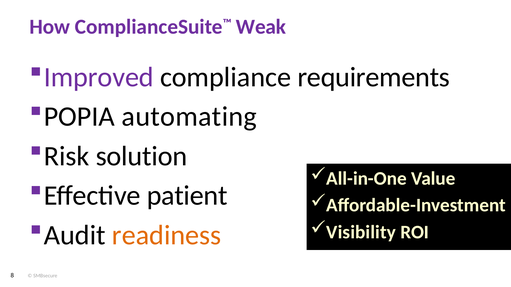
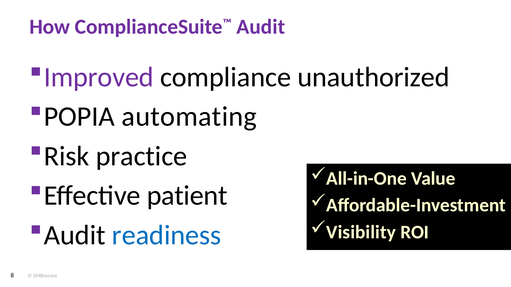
ComplianceSuite™ Weak: Weak -> Audit (261, 27)
requirements: requirements -> unauthorized (374, 77)
solution: solution -> practice (141, 156)
readiness colour: orange -> blue (167, 236)
